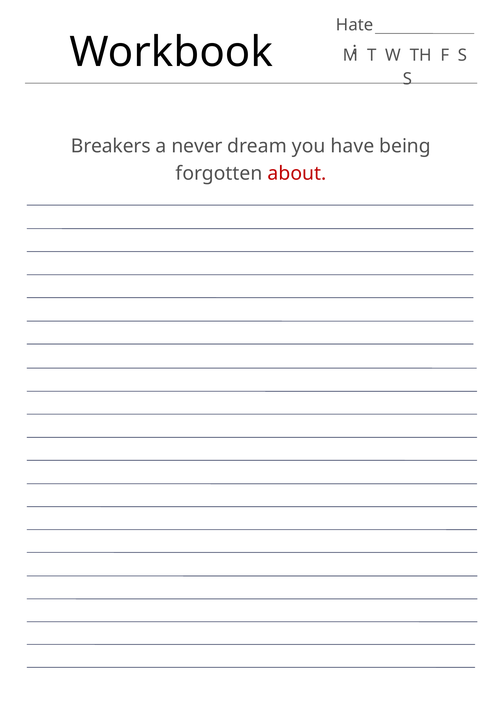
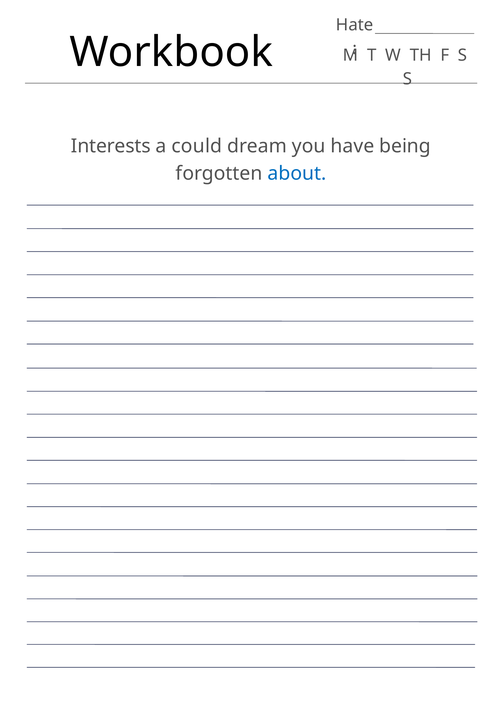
Breakers: Breakers -> Interests (111, 146)
never: never -> could (197, 146)
about colour: red -> blue (297, 173)
